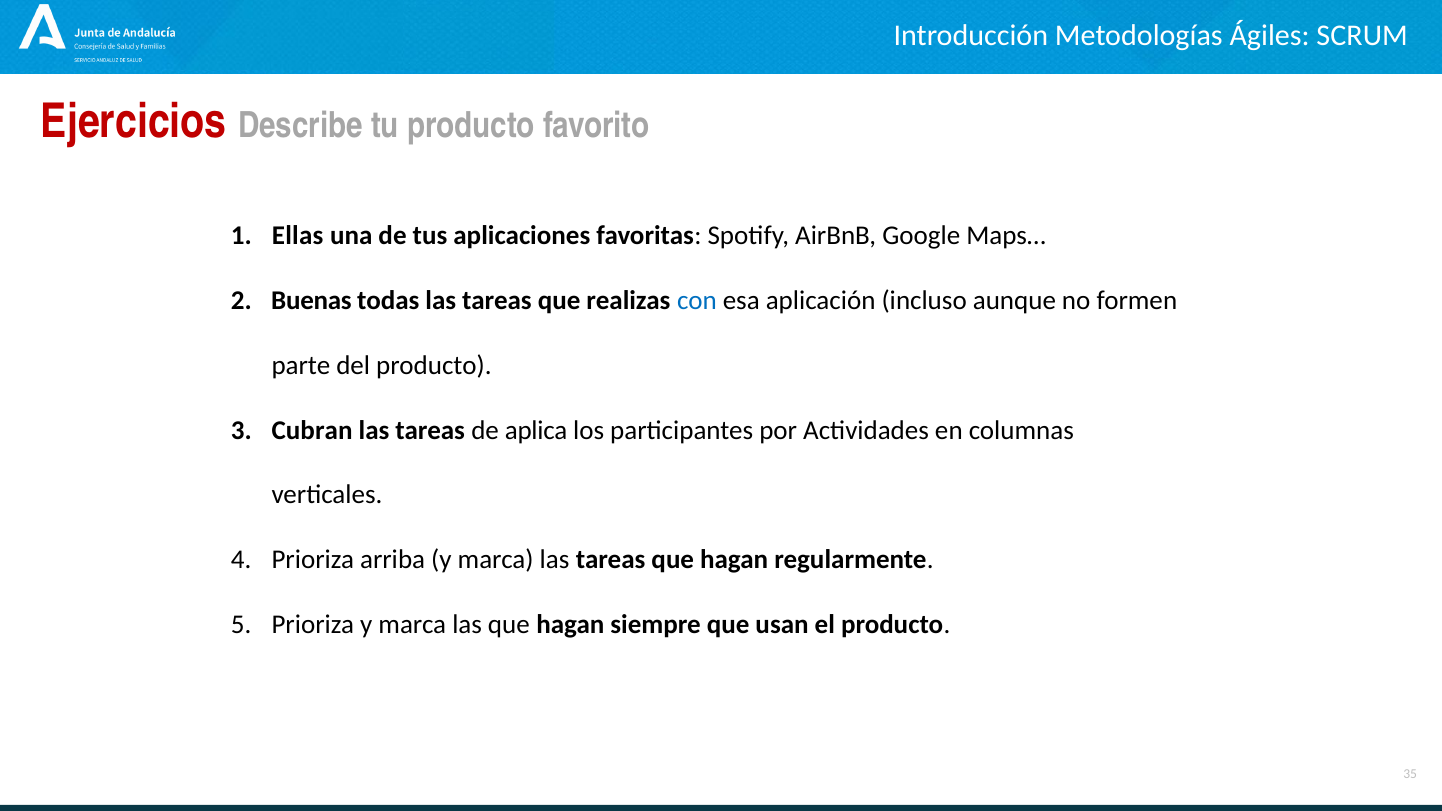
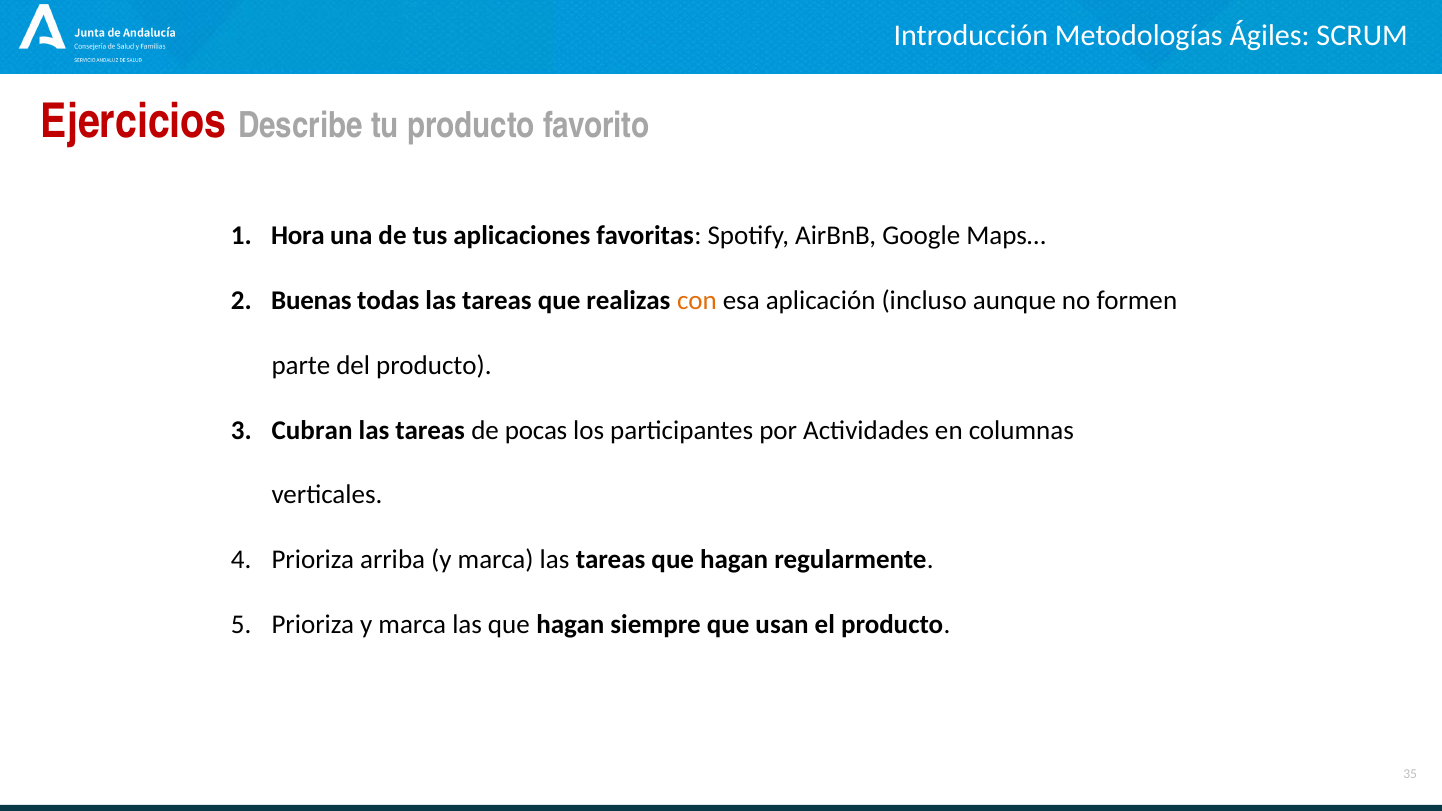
Ellas: Ellas -> Hora (298, 236)
con colour: blue -> orange (697, 300)
aplica: aplica -> pocas (536, 430)
